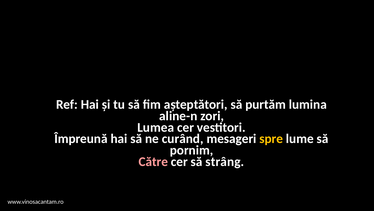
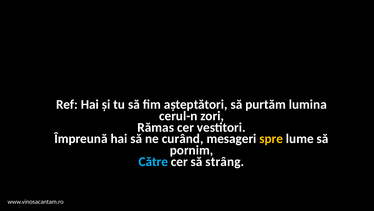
aline-n: aline-n -> cerul-n (178, 116)
Lumea: Lumea -> Rămas (156, 127)
Către colour: pink -> light blue (153, 161)
